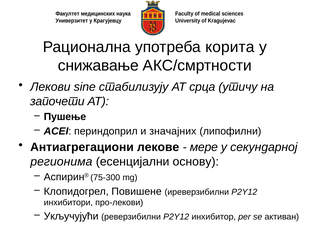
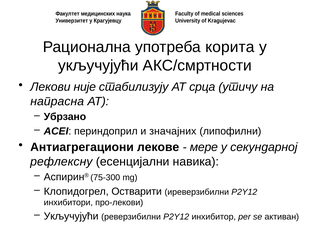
снижавање: снижавање -> укључујући (98, 66)
sine: sine -> није (85, 87)
започети: започети -> напрасна (57, 102)
Пушење: Пушење -> Убрзано (65, 117)
регионима: регионима -> рефлексну (61, 162)
основу: основу -> навика (196, 162)
Повишене: Повишене -> Остварити (137, 192)
